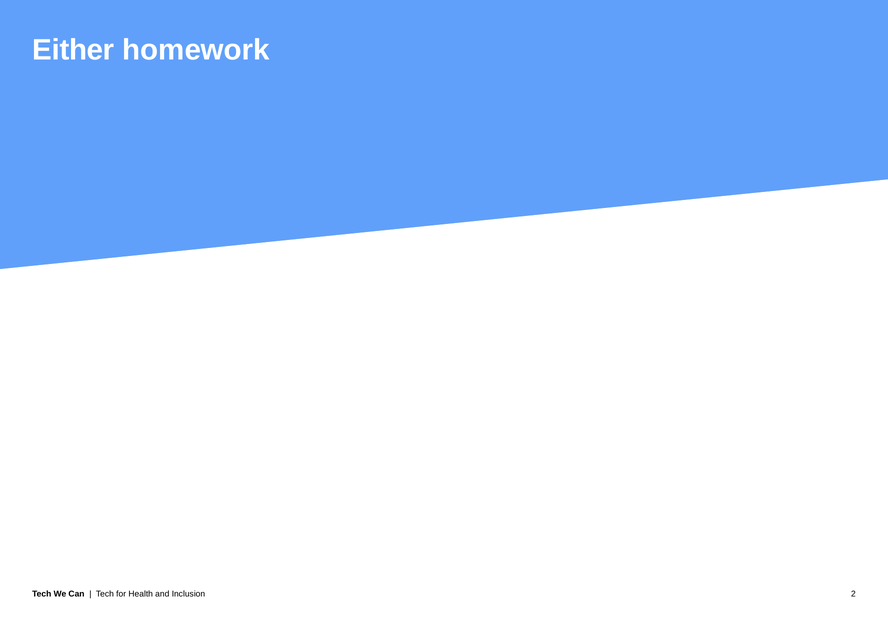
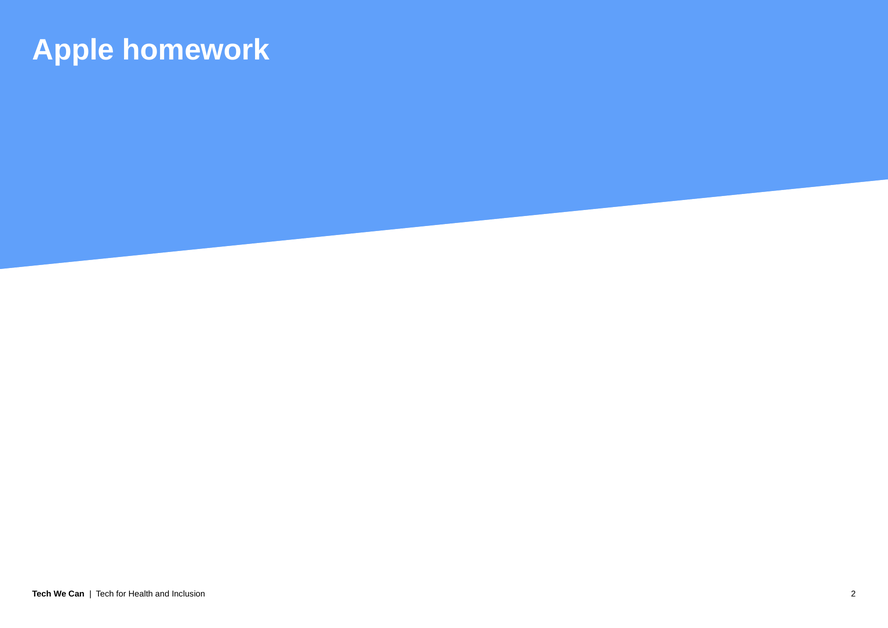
Either: Either -> Apple (73, 50)
